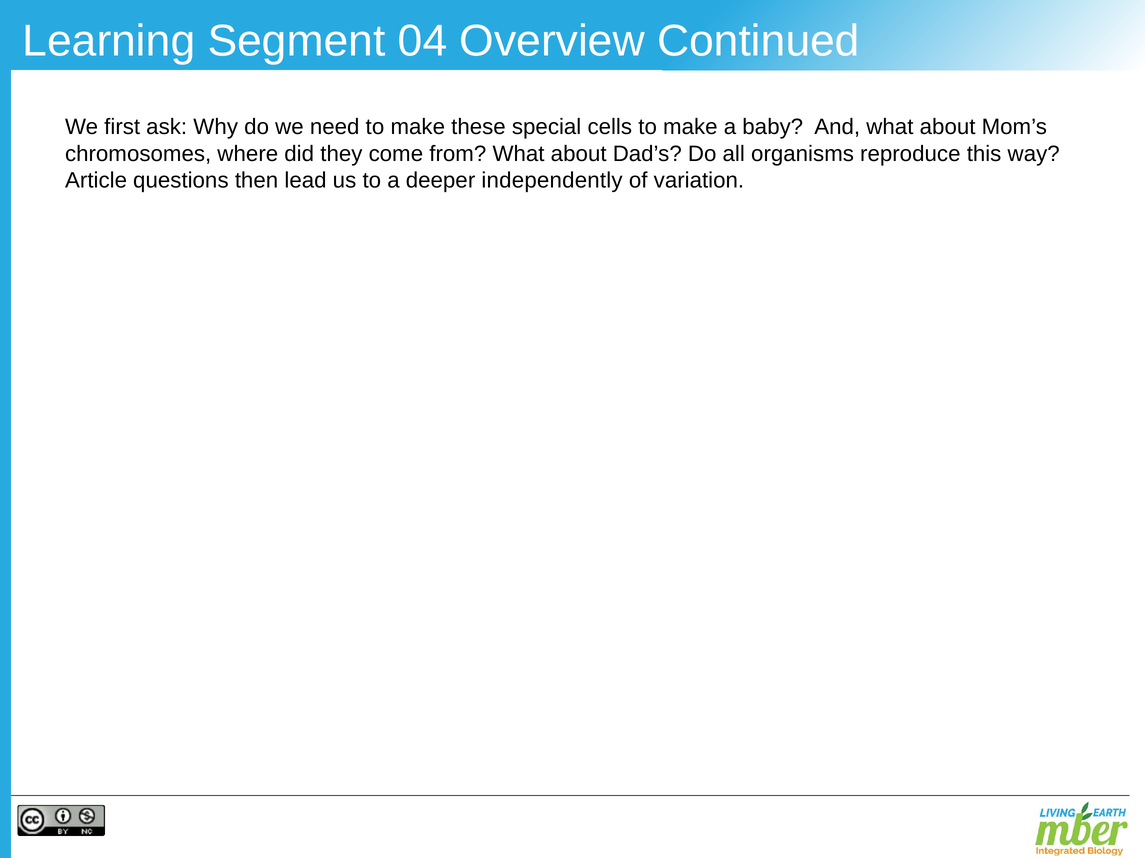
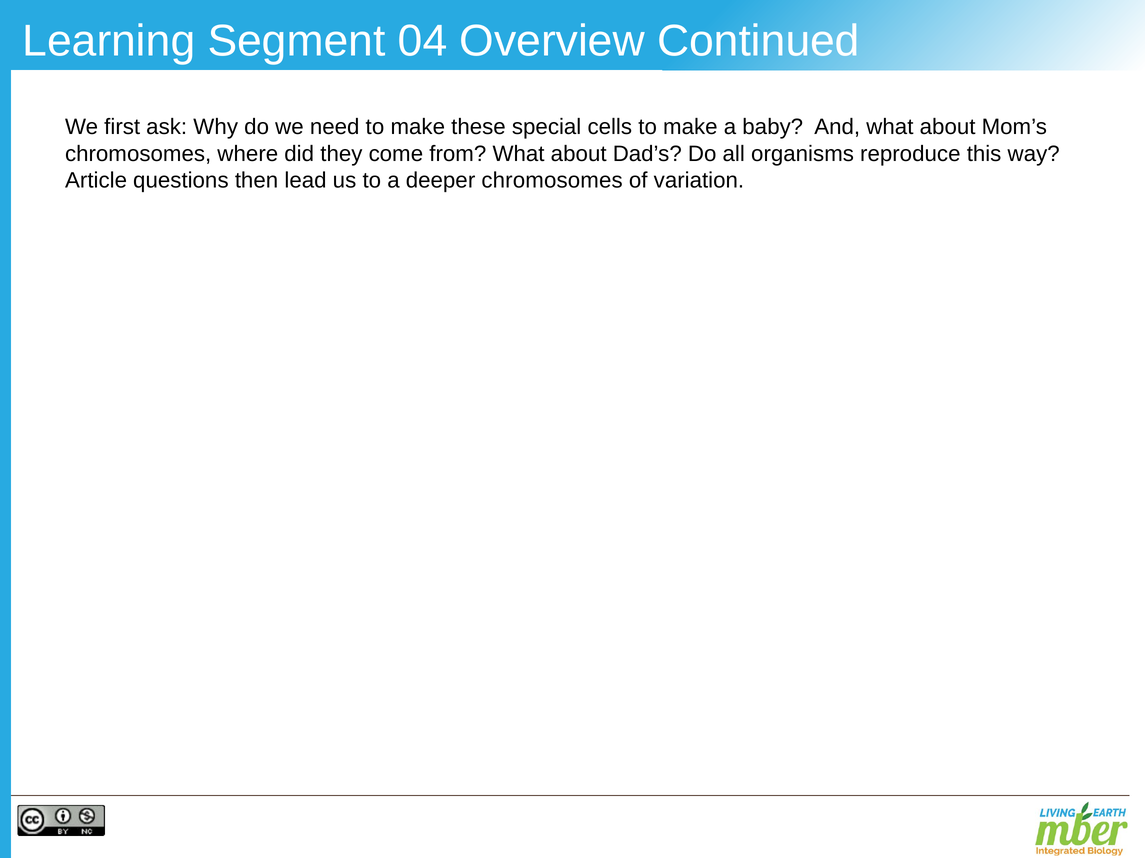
deeper independently: independently -> chromosomes (552, 181)
